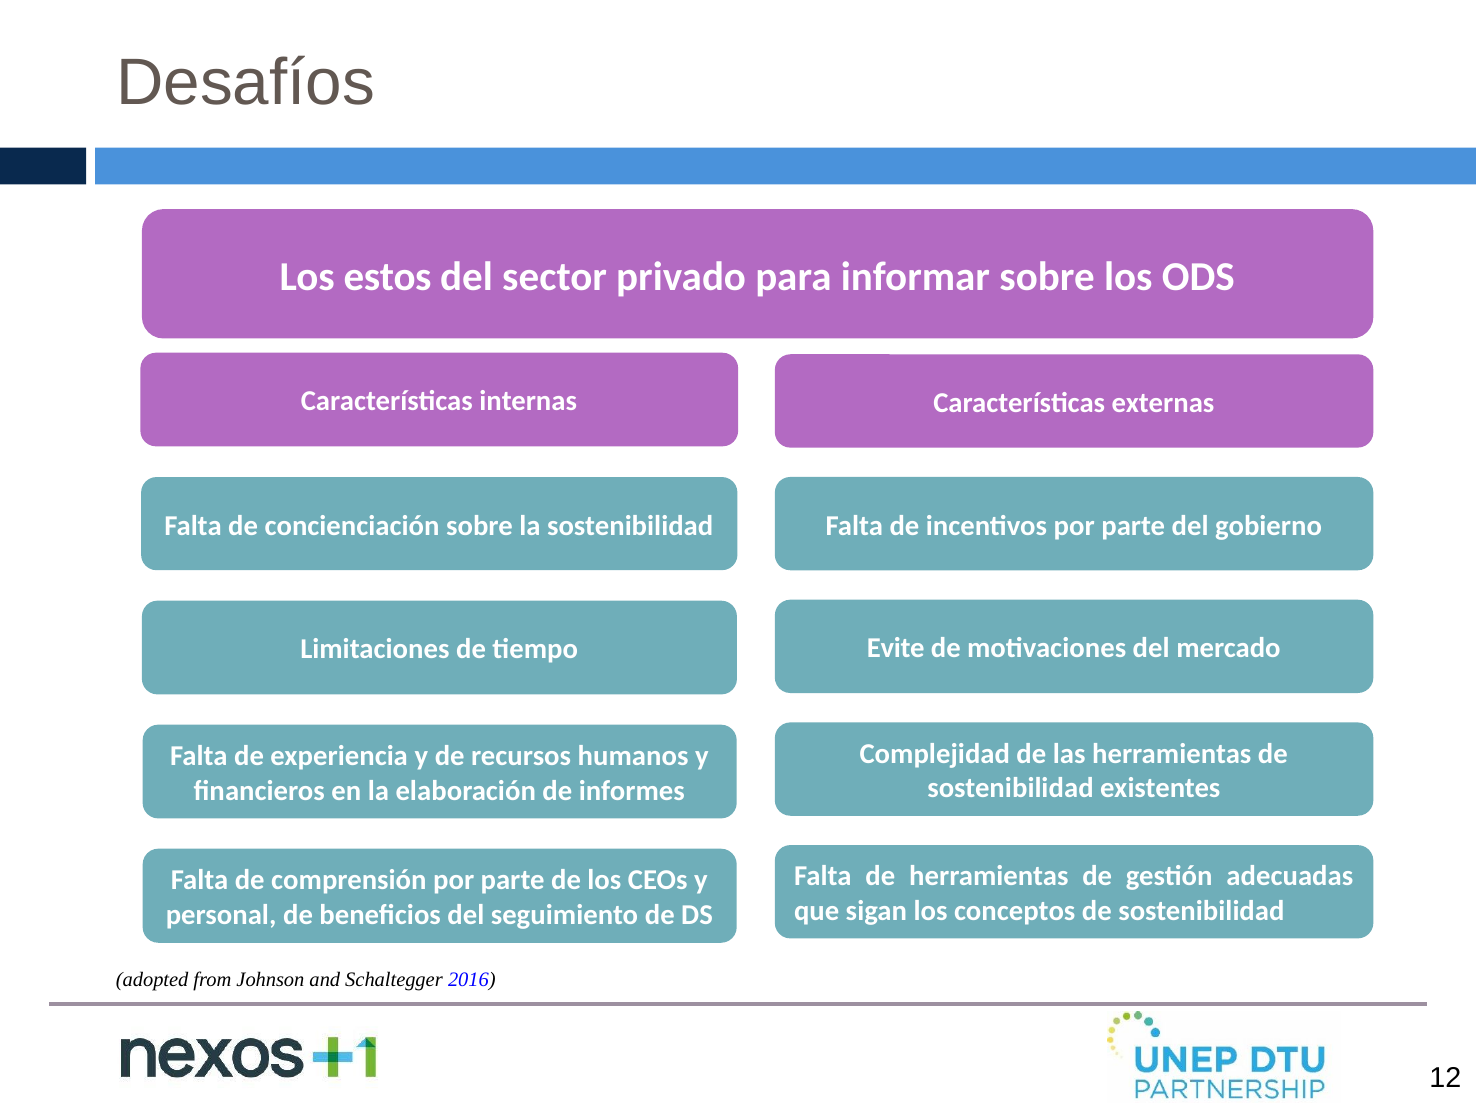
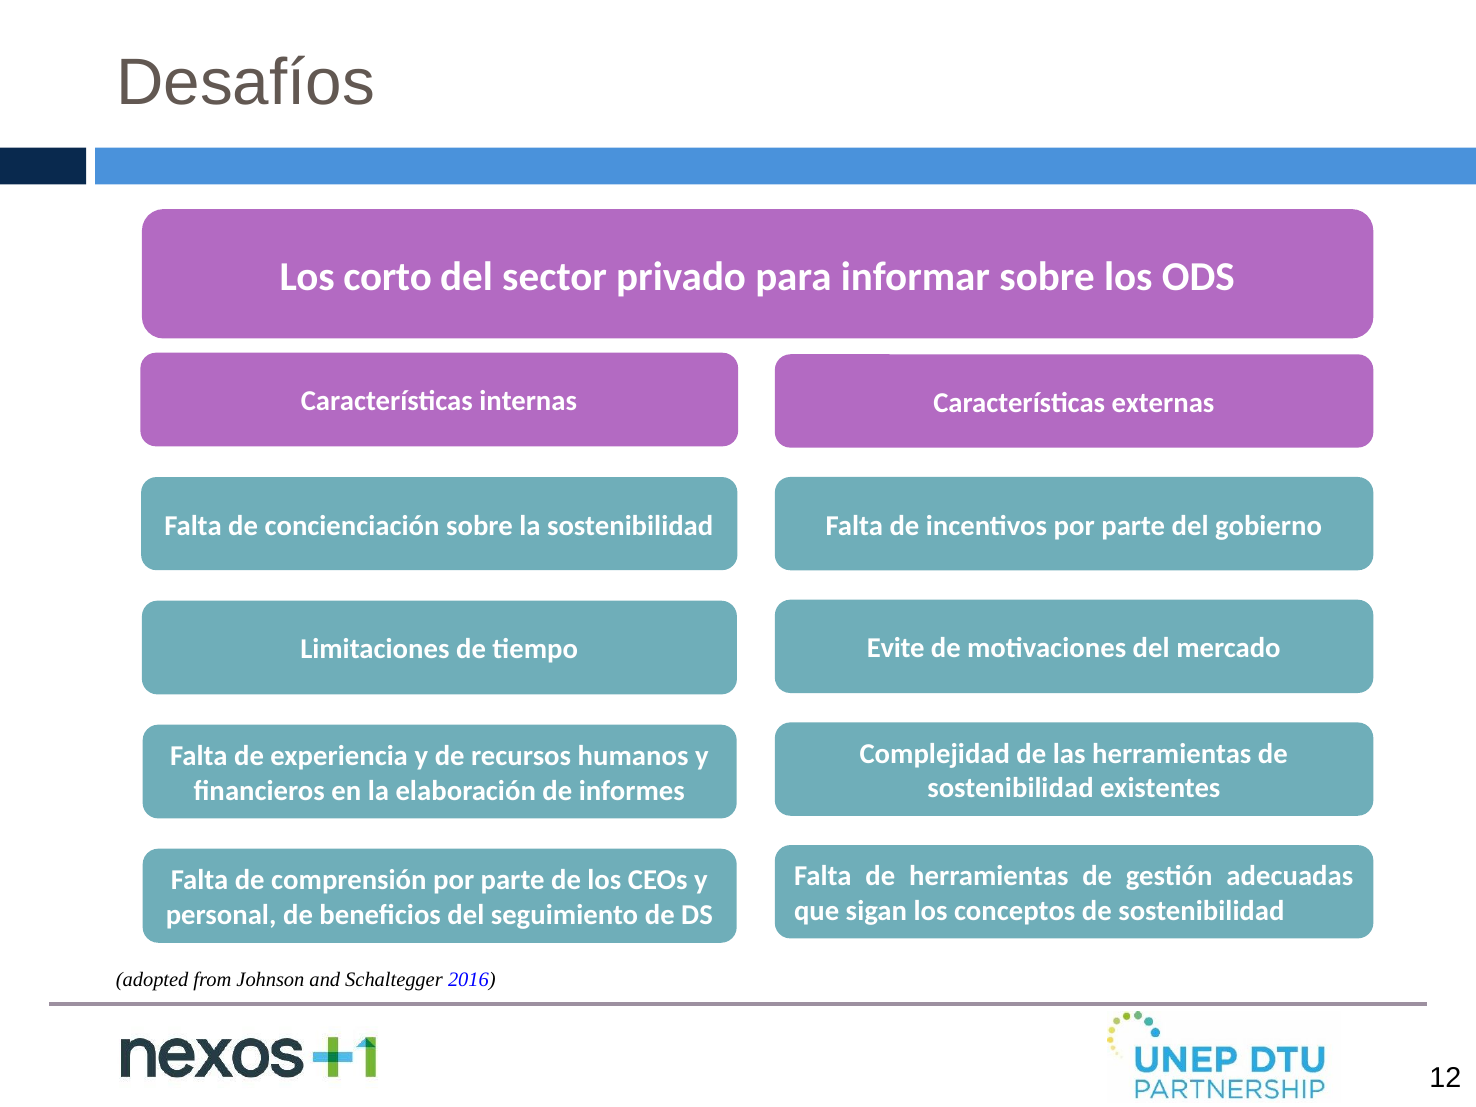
estos: estos -> corto (388, 277)
